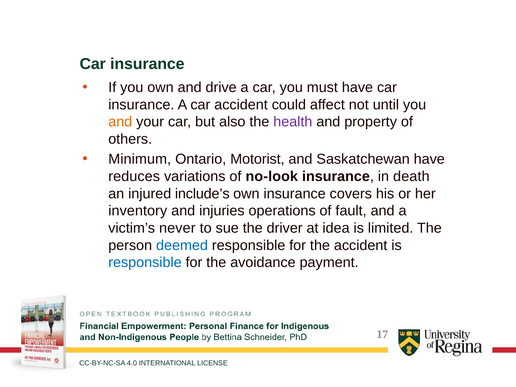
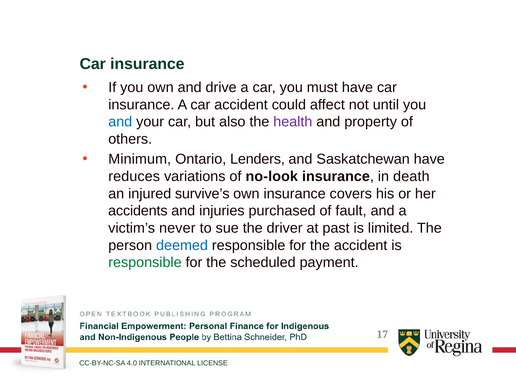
and colour: orange -> blue (120, 122)
Motorist: Motorist -> Lenders (257, 159)
include’s: include’s -> survive’s (202, 194)
inventory: inventory -> accidents (138, 211)
operations: operations -> purchased (282, 211)
idea: idea -> past (336, 228)
responsible colour: blue -> green (145, 263)
avoidance: avoidance -> scheduled (263, 263)
